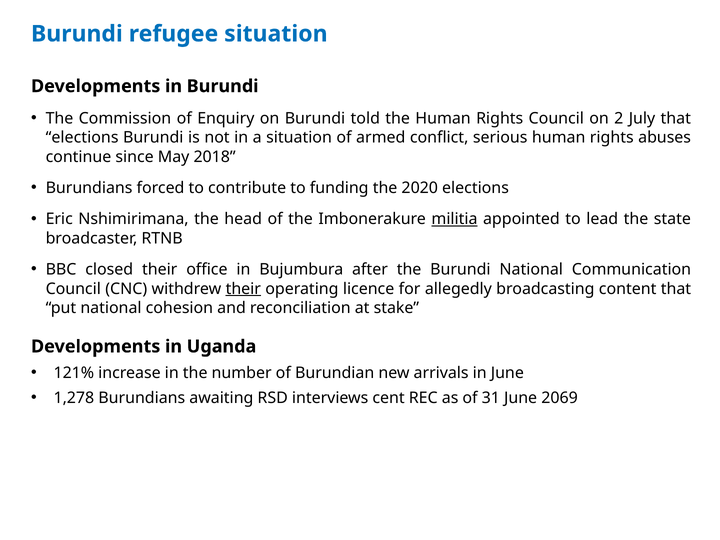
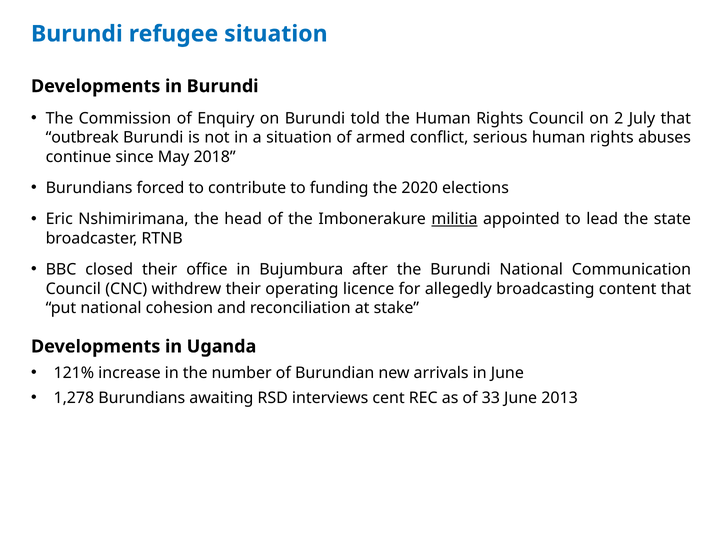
elections: elections -> outbreak (82, 138)
their underline: present -> none (243, 289)
31: 31 -> 33 (491, 398)
2069: 2069 -> 2013 (560, 398)
